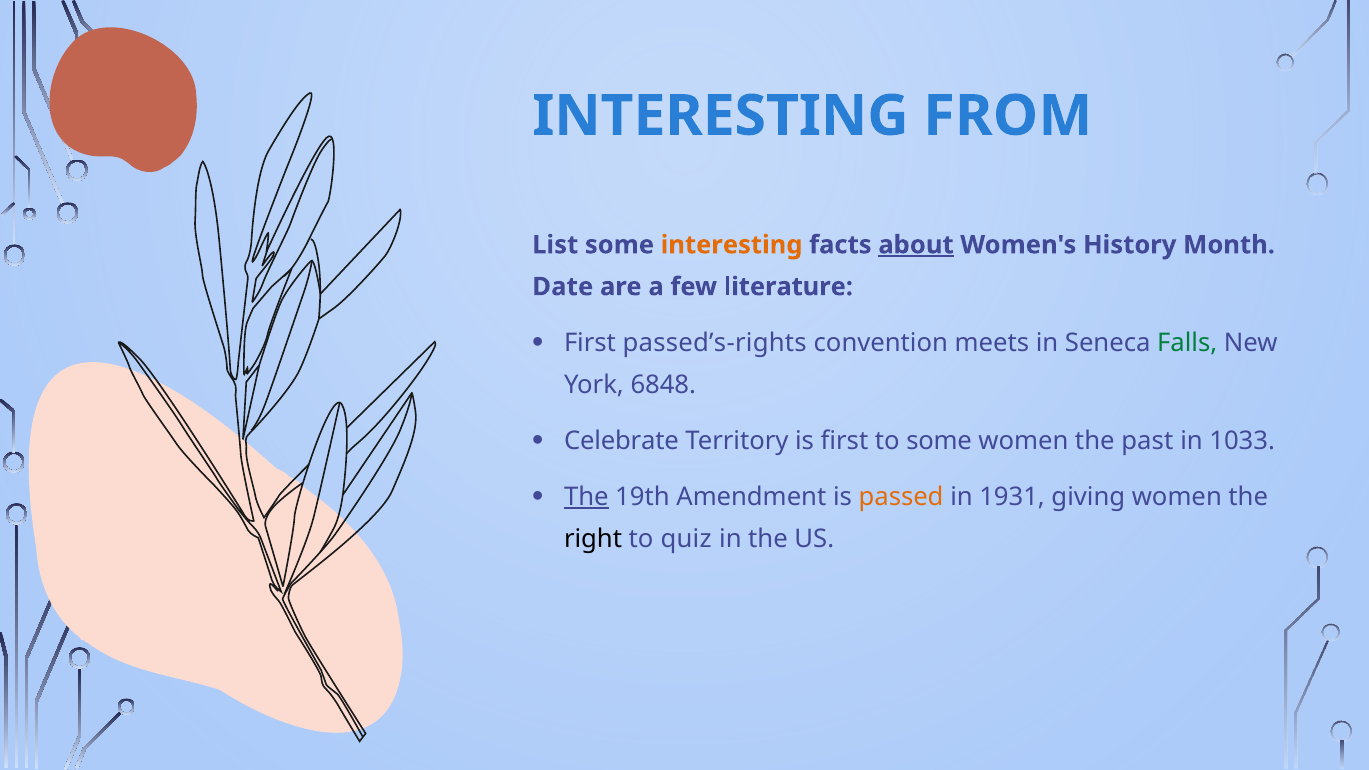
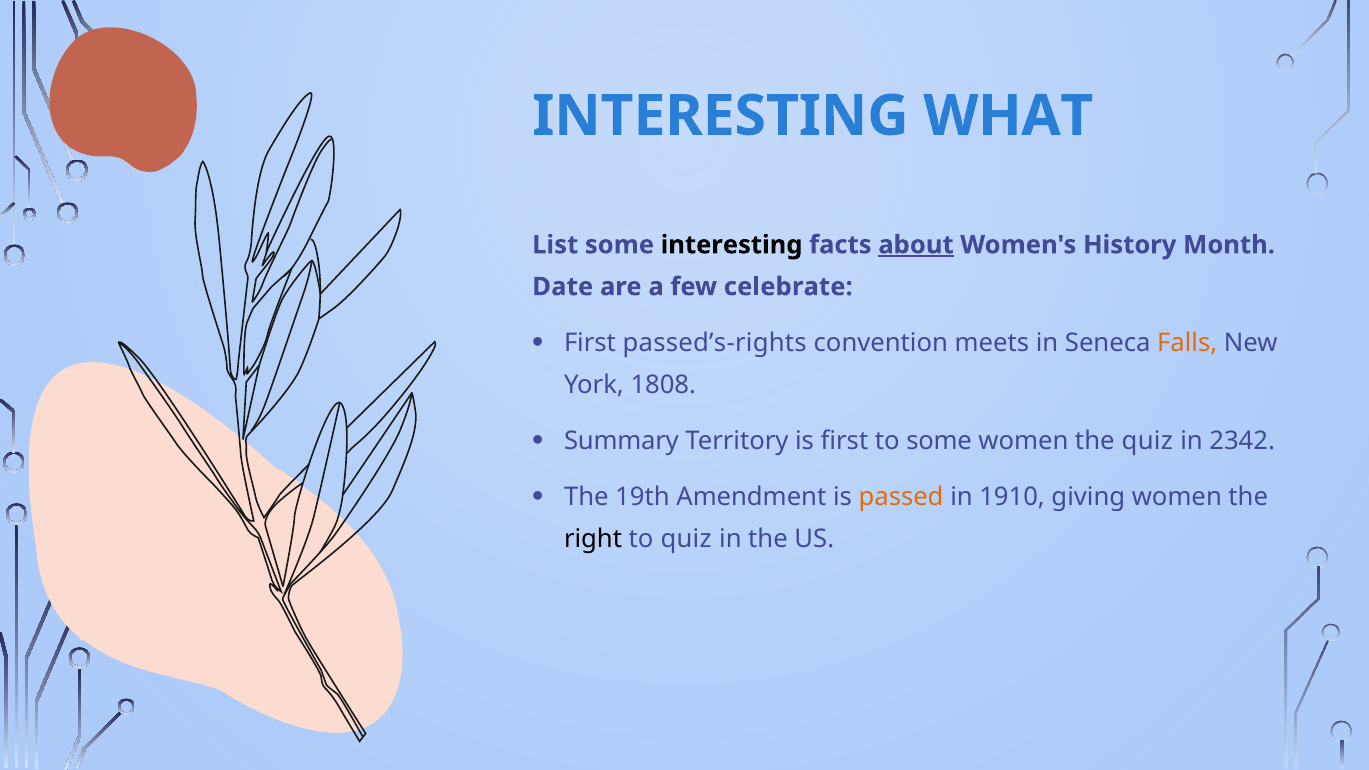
FROM: FROM -> WHAT (1008, 116)
interesting colour: orange -> black (732, 245)
literature: literature -> celebrate (788, 287)
Falls colour: green -> orange (1187, 343)
6848: 6848 -> 1808 (663, 385)
Celebrate: Celebrate -> Summary (621, 441)
the past: past -> quiz (1147, 441)
1033: 1033 -> 2342 (1242, 441)
The underline: present -> none (586, 497)
1931: 1931 -> 1910 (1012, 497)
